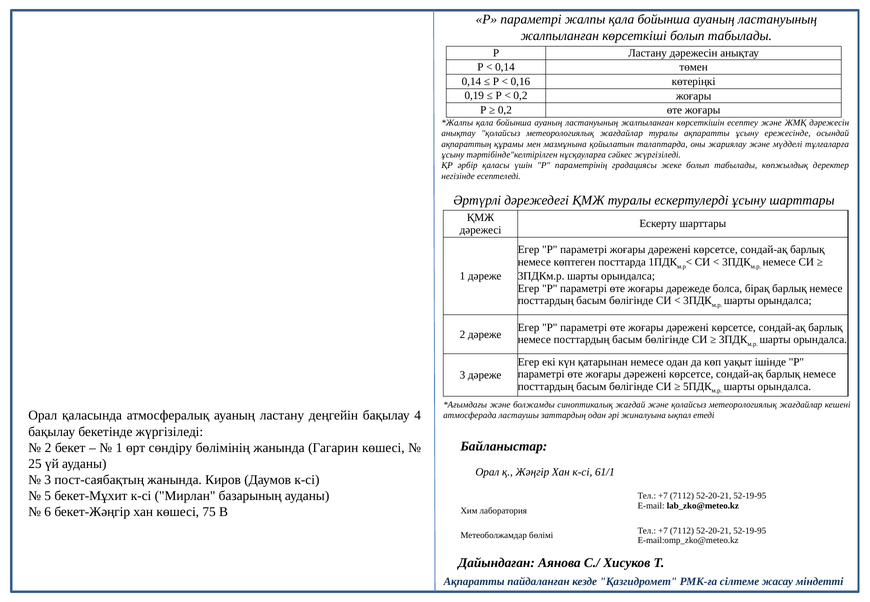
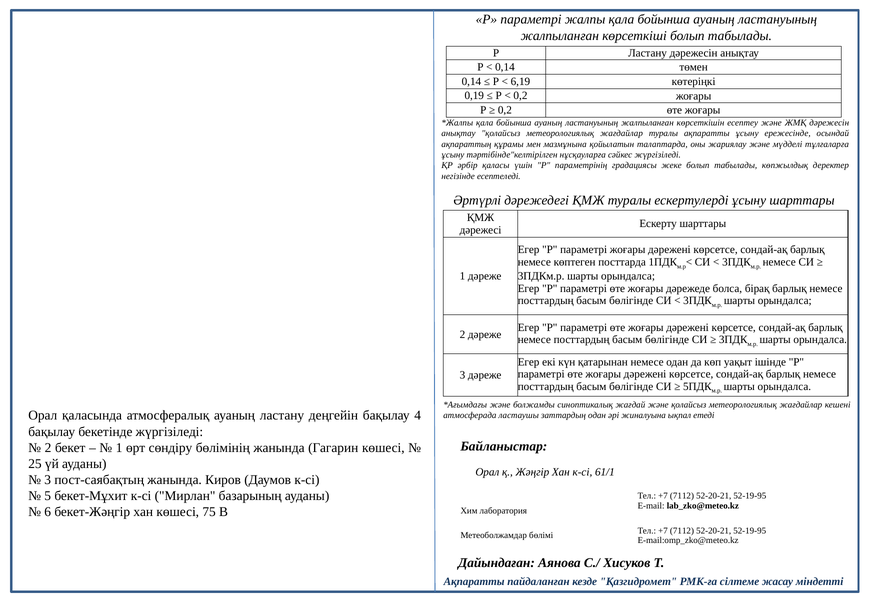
0,16: 0,16 -> 6,19 (520, 81)
